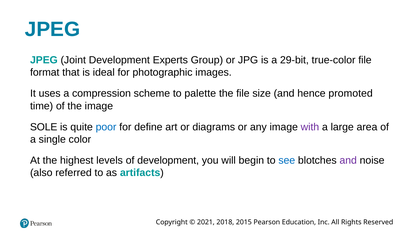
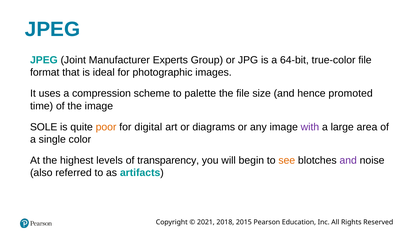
Joint Development: Development -> Manufacturer (119, 60)
29-bit: 29-bit -> 64-bit (294, 60)
poor colour: blue -> orange (106, 127)
define: define -> digital (148, 127)
of development: development -> transparency (168, 161)
see colour: blue -> orange (287, 161)
